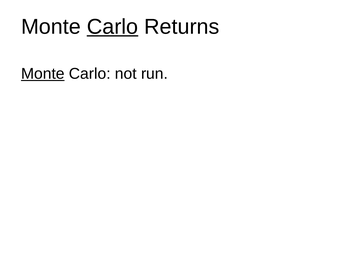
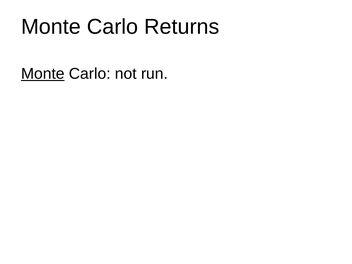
Carlo underline: present -> none (112, 27)
